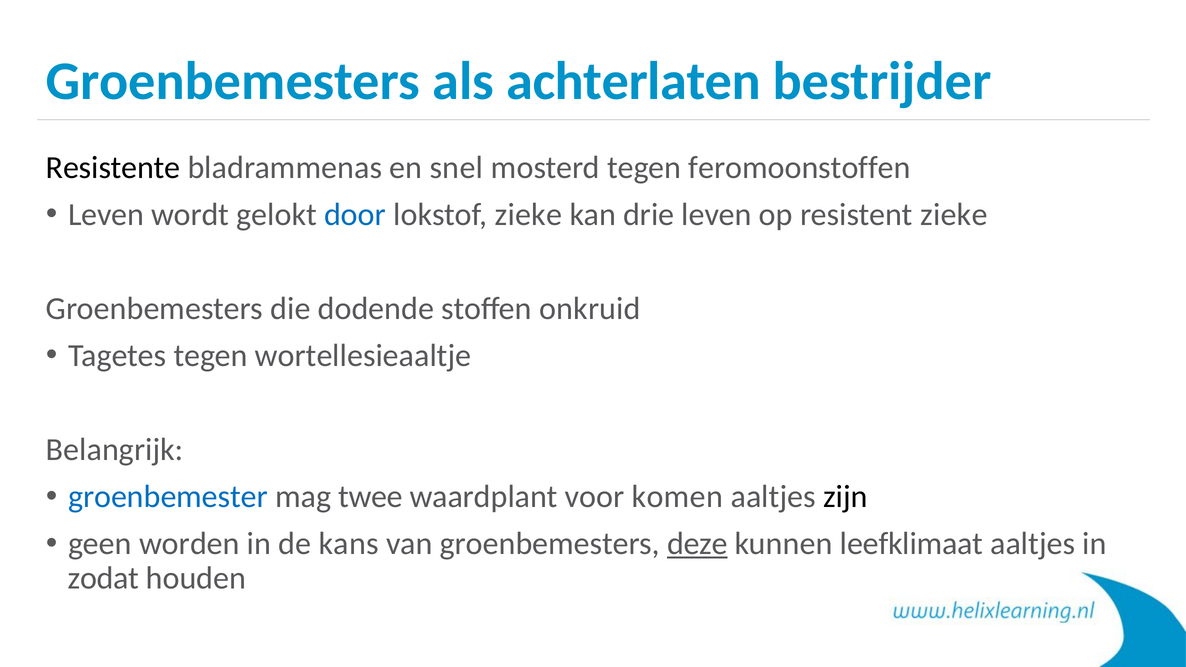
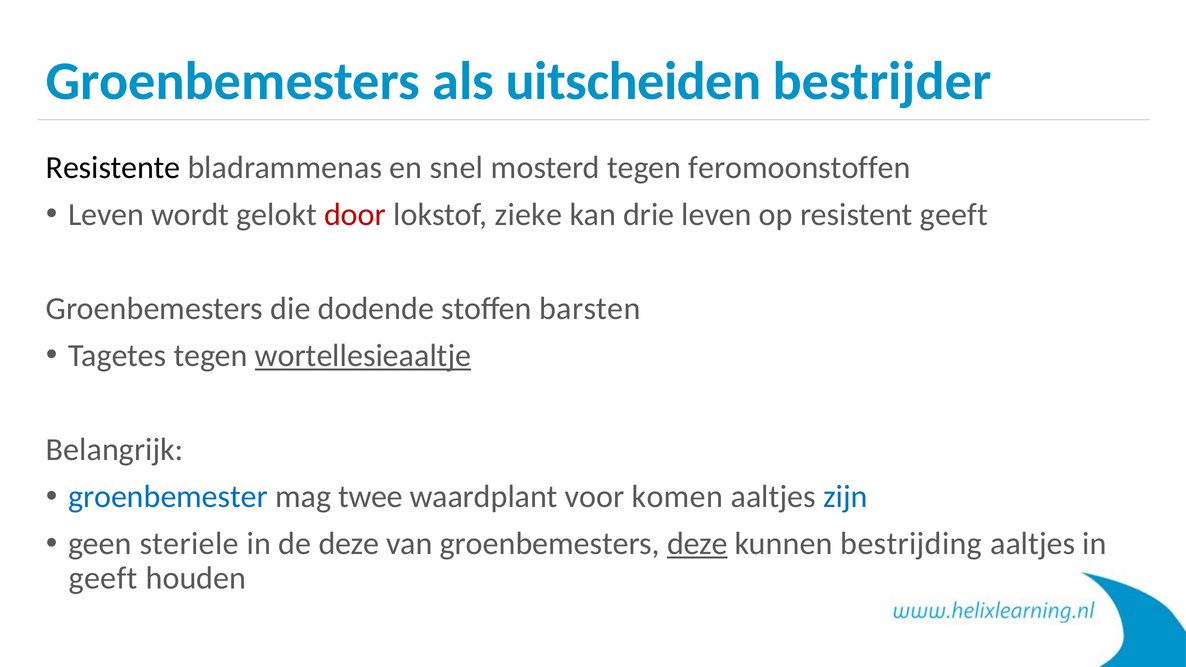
achterlaten: achterlaten -> uitscheiden (634, 81)
door colour: blue -> red (355, 215)
resistent zieke: zieke -> geeft (954, 215)
onkruid: onkruid -> barsten (590, 309)
wortellesieaaltje underline: none -> present (363, 356)
zijn colour: black -> blue (845, 497)
worden: worden -> steriele (189, 544)
de kans: kans -> deze (349, 544)
leefklimaat: leefklimaat -> bestrijding (911, 544)
zodat: zodat -> geeft (103, 578)
